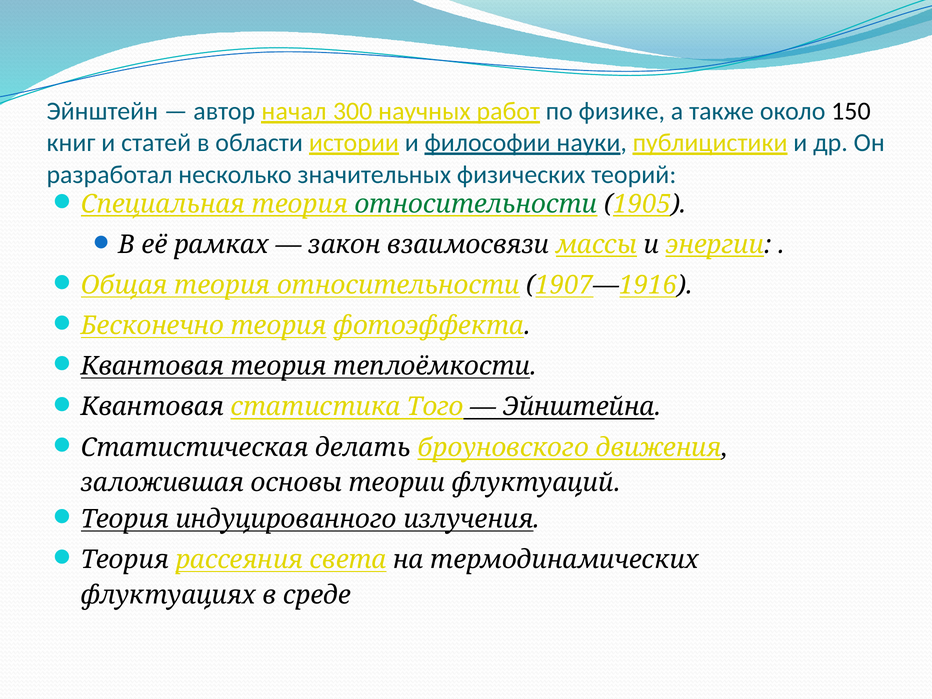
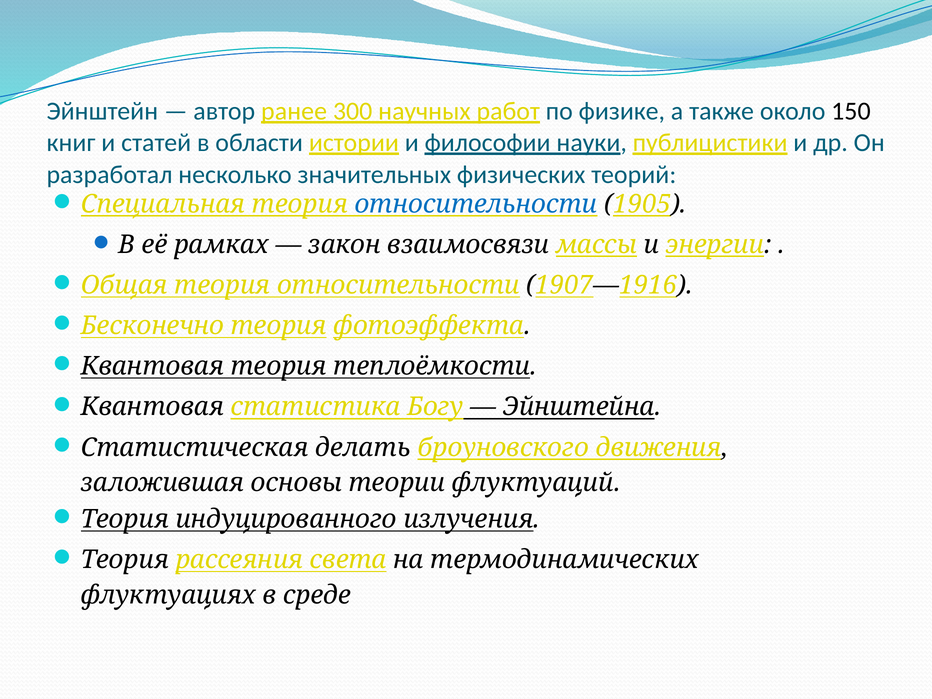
начал: начал -> ранее (294, 111)
относительности colour: green -> blue (476, 204)
Того: Того -> Богу (435, 407)
